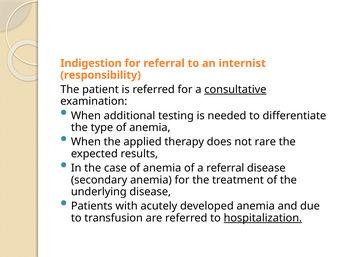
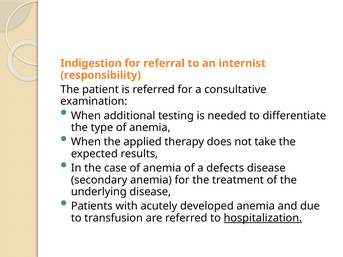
consultative underline: present -> none (235, 90)
rare: rare -> take (265, 142)
a referral: referral -> defects (225, 168)
